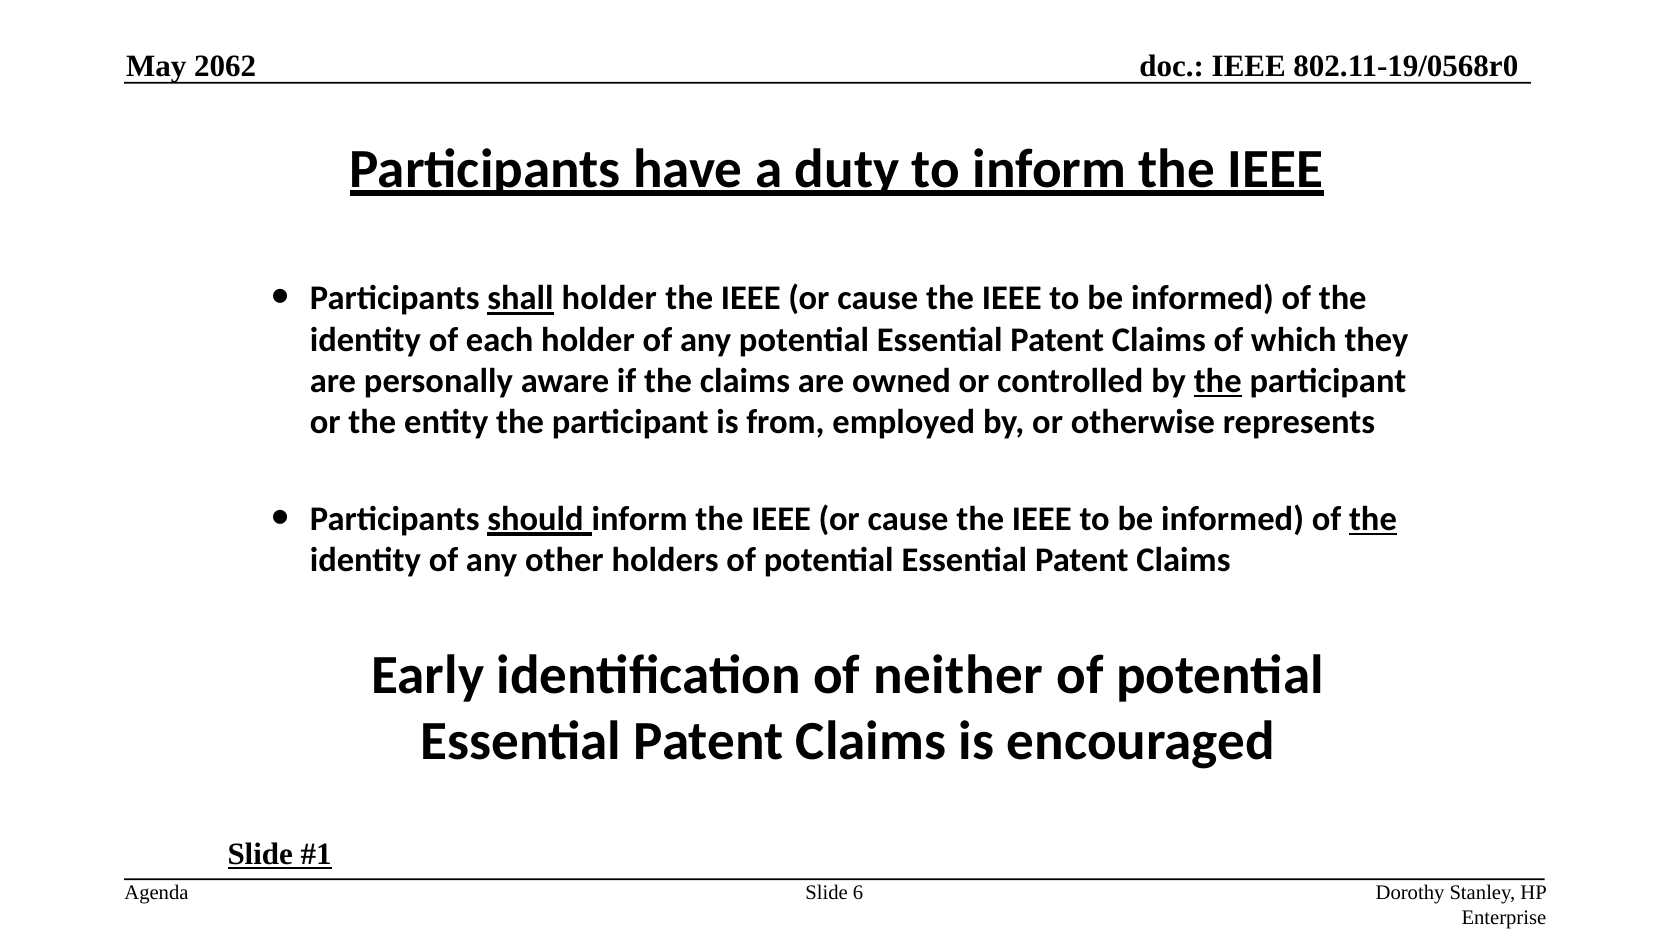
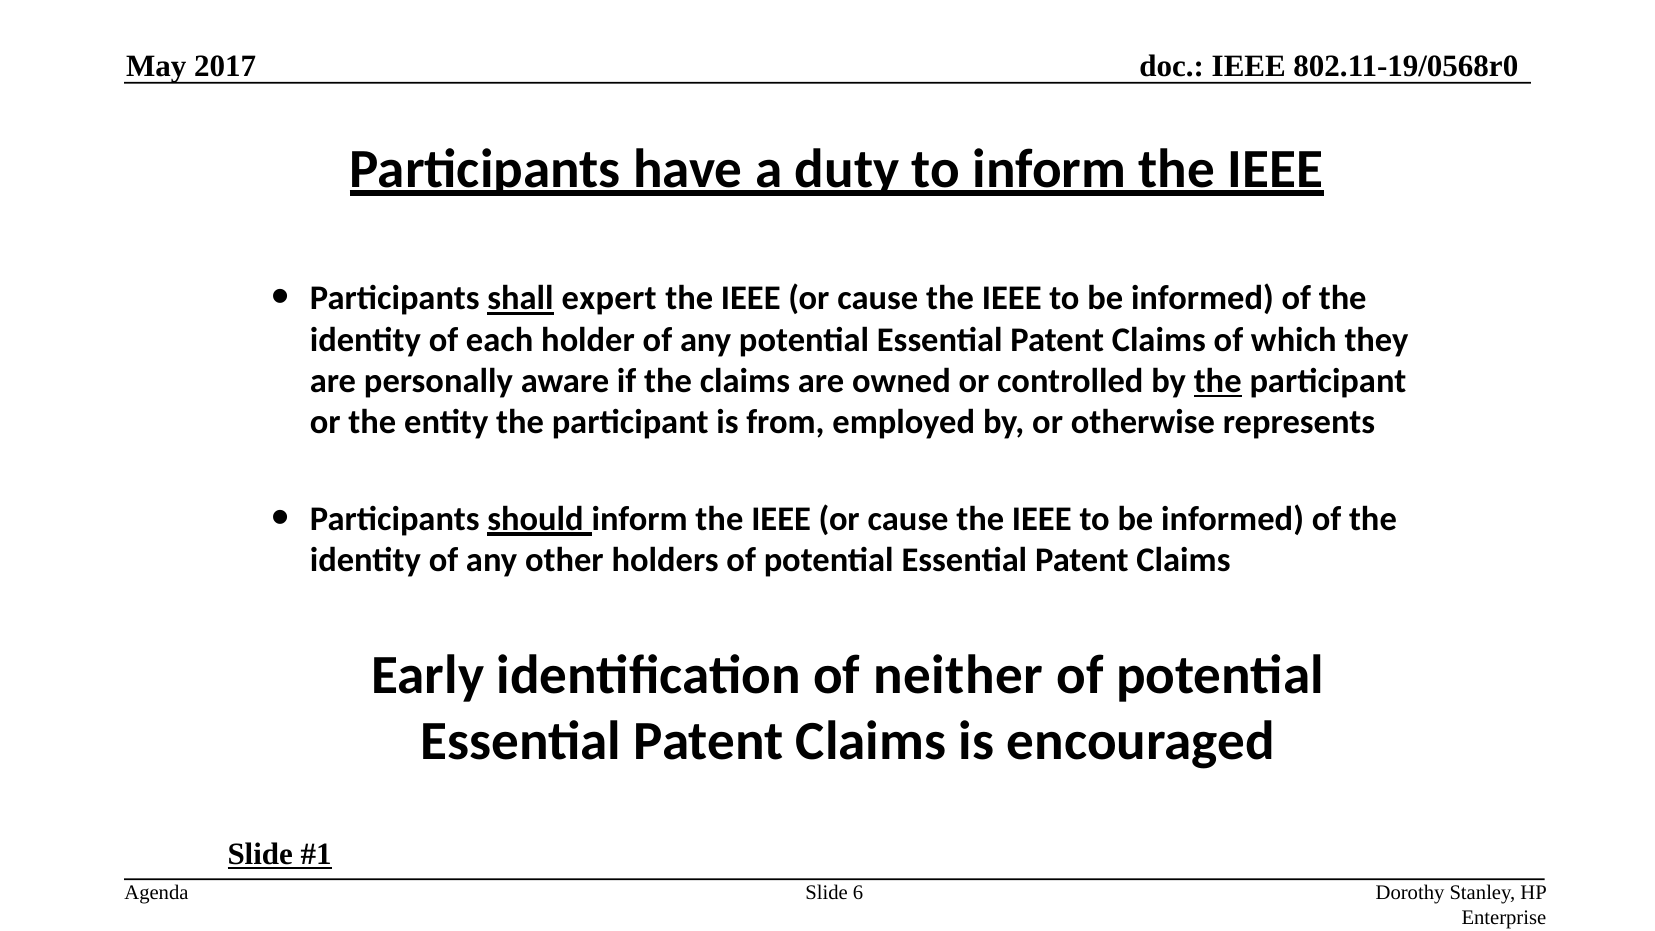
2062: 2062 -> 2017 (225, 66)
shall holder: holder -> expert (609, 298)
the underline: present -> none (1373, 519)
